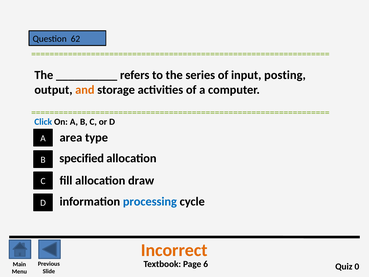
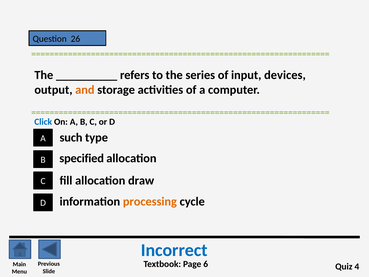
62: 62 -> 26 (75, 39)
posting: posting -> devices (285, 75)
area: area -> such (71, 137)
processing colour: blue -> orange (150, 201)
Incorrect colour: orange -> blue (174, 250)
0: 0 -> 4 (357, 266)
